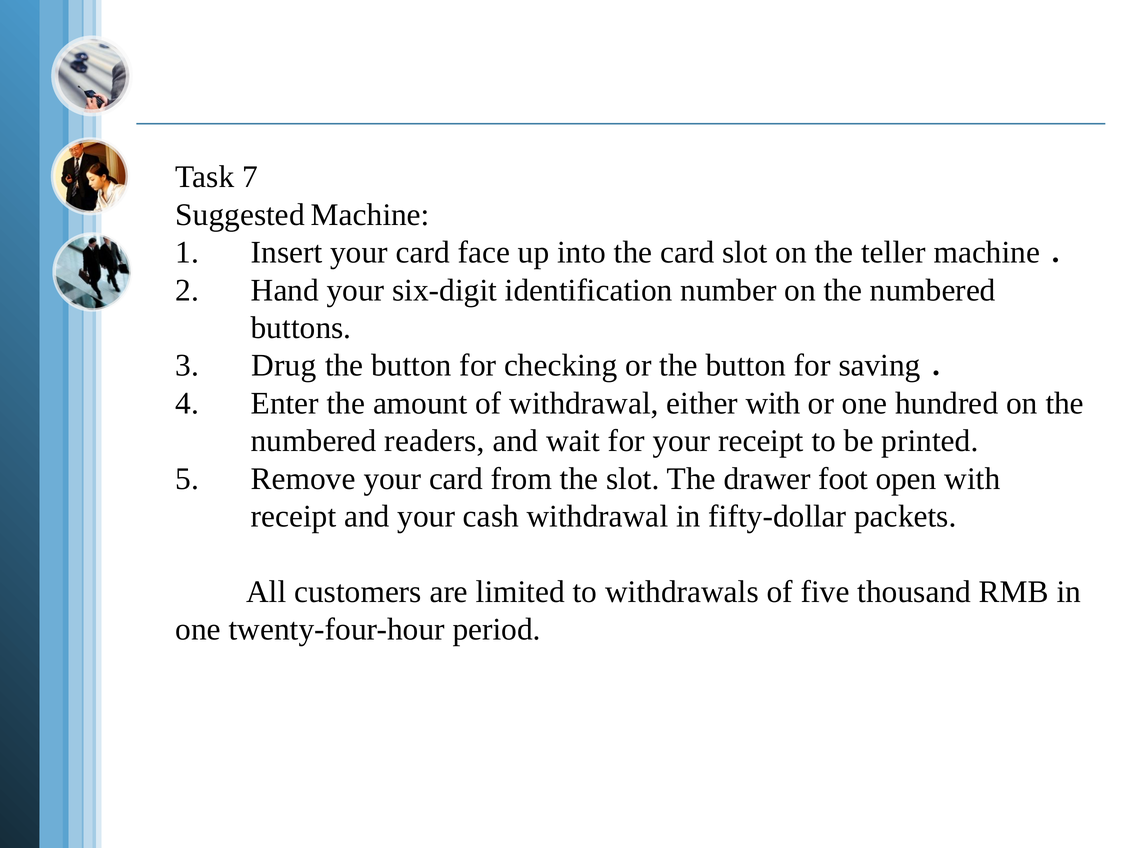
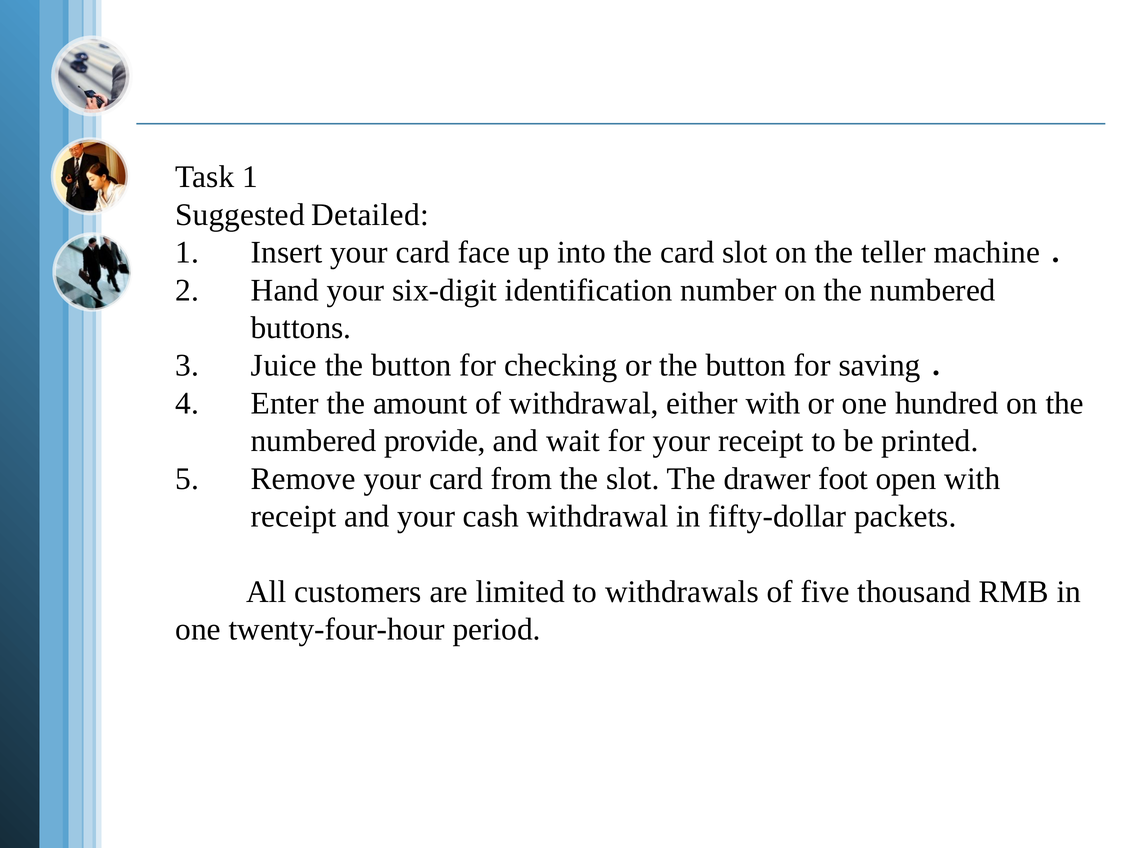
Task 7: 7 -> 1 (250, 177)
Suggested Machine: Machine -> Detailed (370, 215)
Drug: Drug -> Juice (284, 366)
readers: readers -> provide (435, 441)
